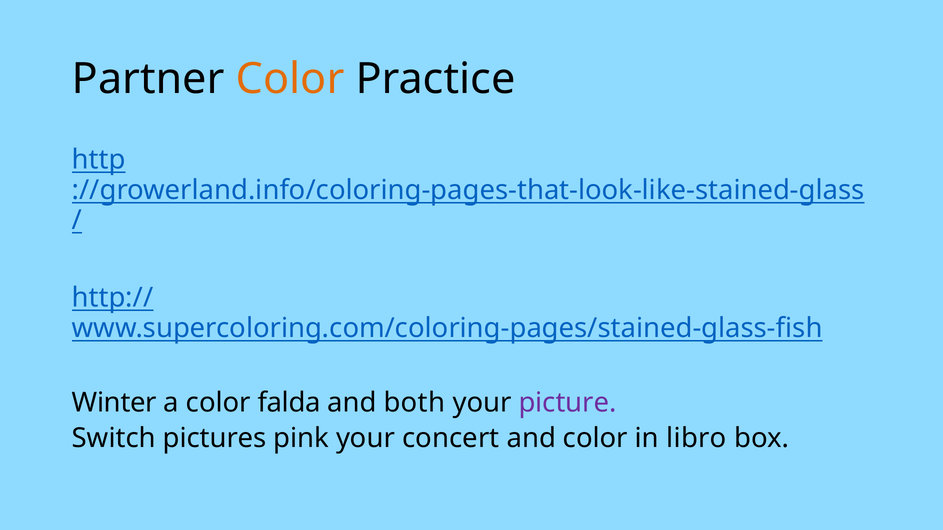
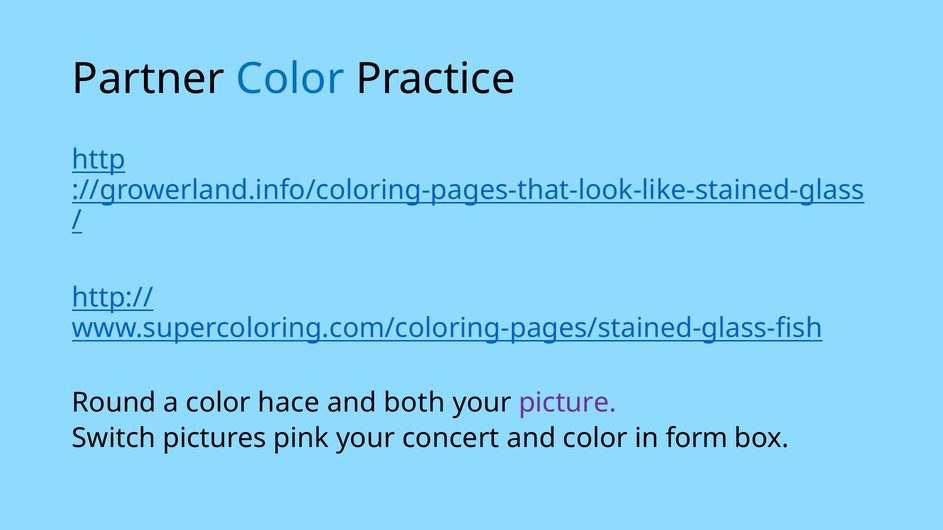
Color colour: orange -> blue (290, 79)
Winter: Winter -> Round (114, 403)
falda: falda -> hace (289, 403)
libro: libro -> form (697, 439)
